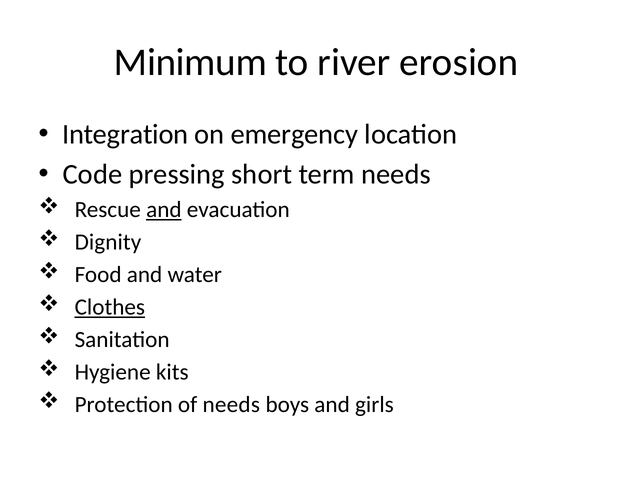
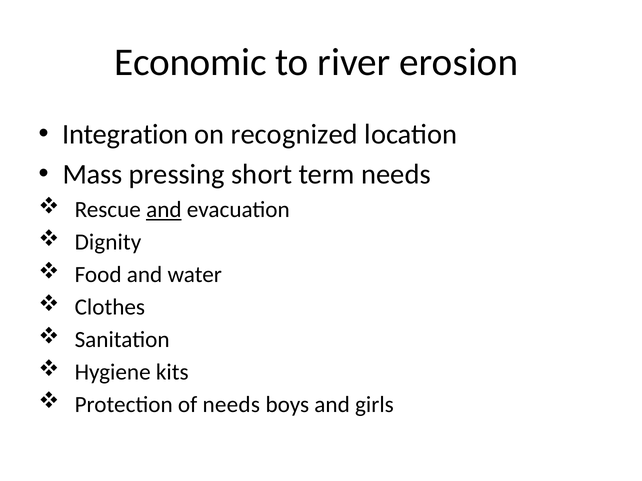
Minimum: Minimum -> Economic (190, 62)
emergency: emergency -> recognized (294, 135)
Code: Code -> Mass (93, 175)
Clothes underline: present -> none (110, 308)
